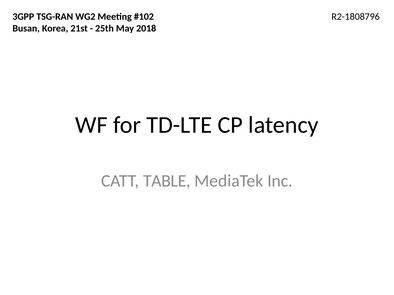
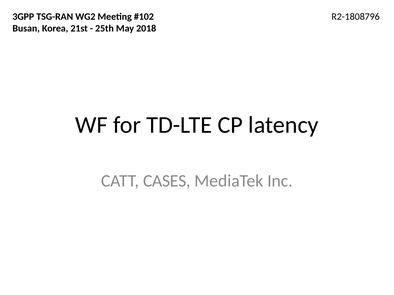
TABLE: TABLE -> CASES (167, 181)
